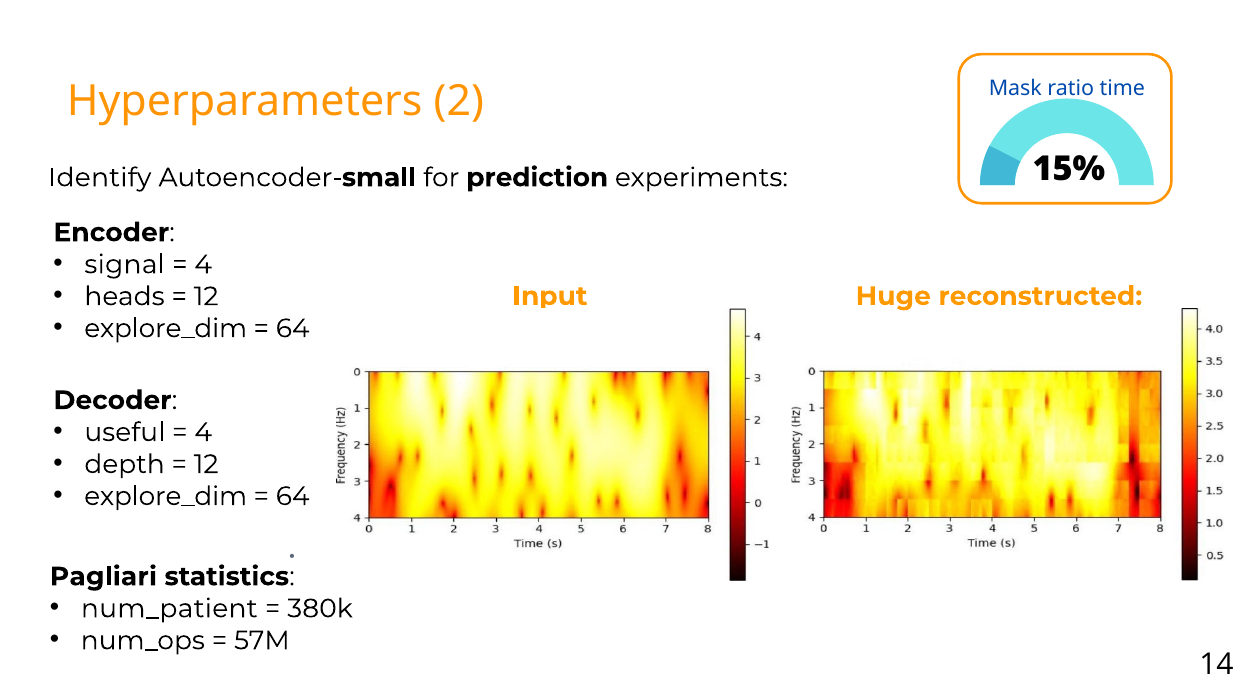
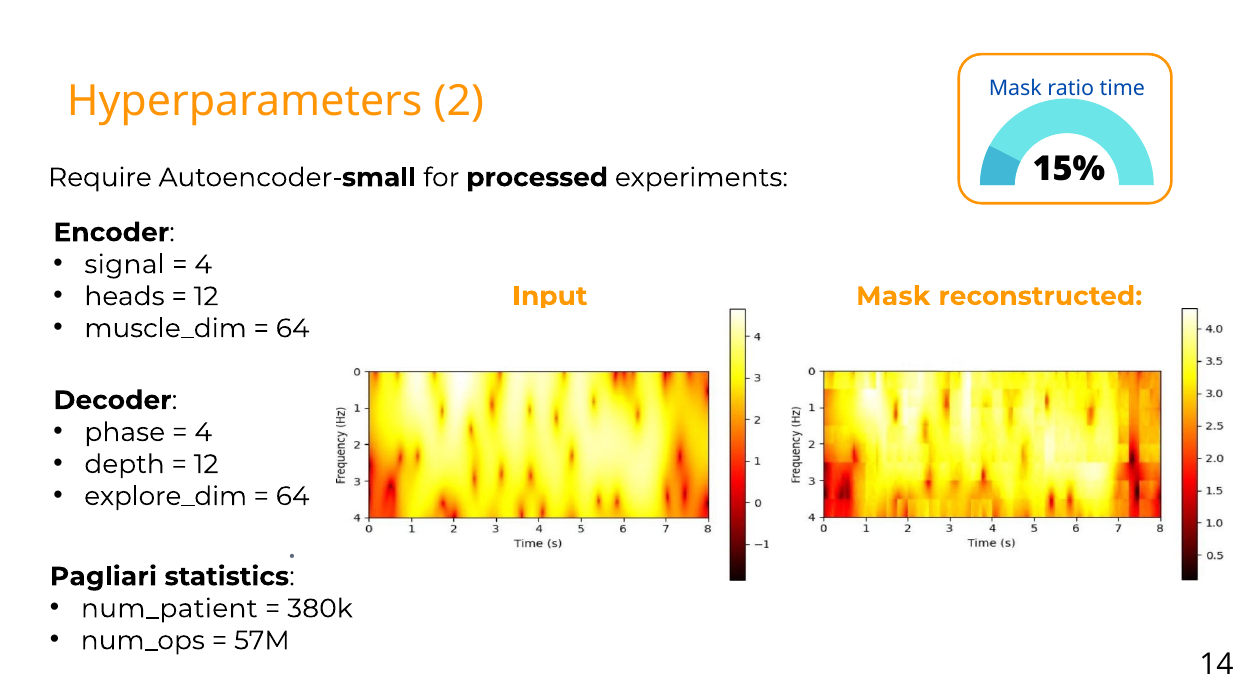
Identify: Identify -> Require (100, 177)
prediction: prediction -> processed (537, 177)
Huge: Huge -> Mask (893, 296)
explore_dim: explore_dim -> muscle_dim (166, 328)
useful: useful -> phase (125, 432)
